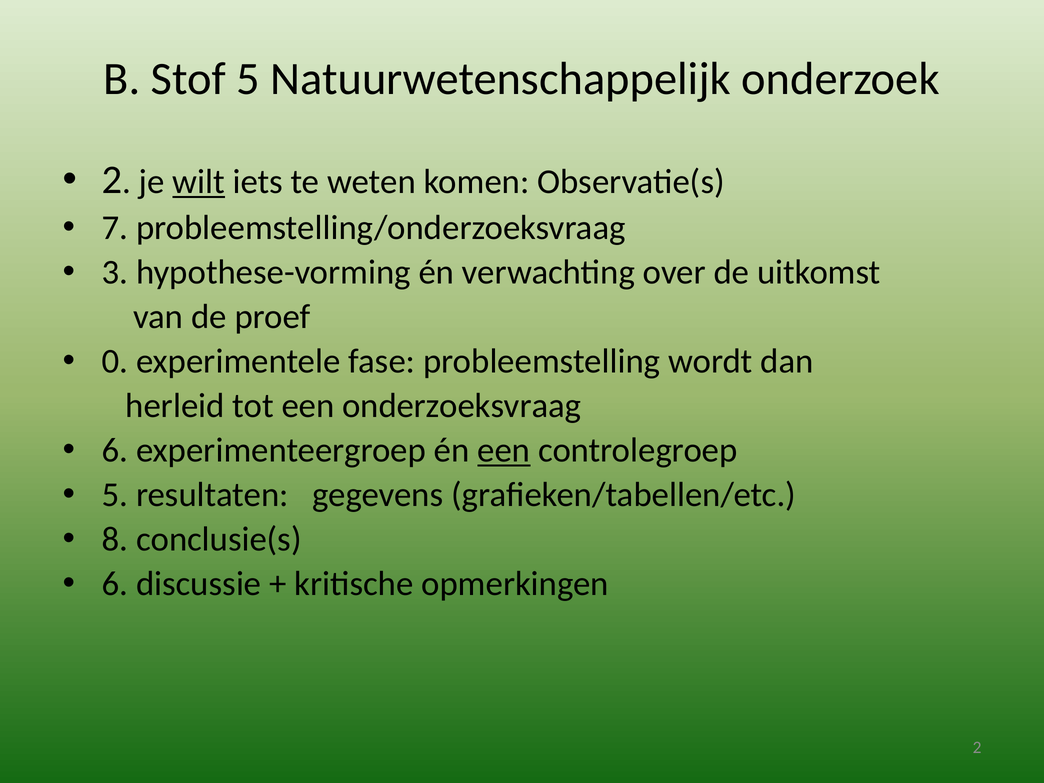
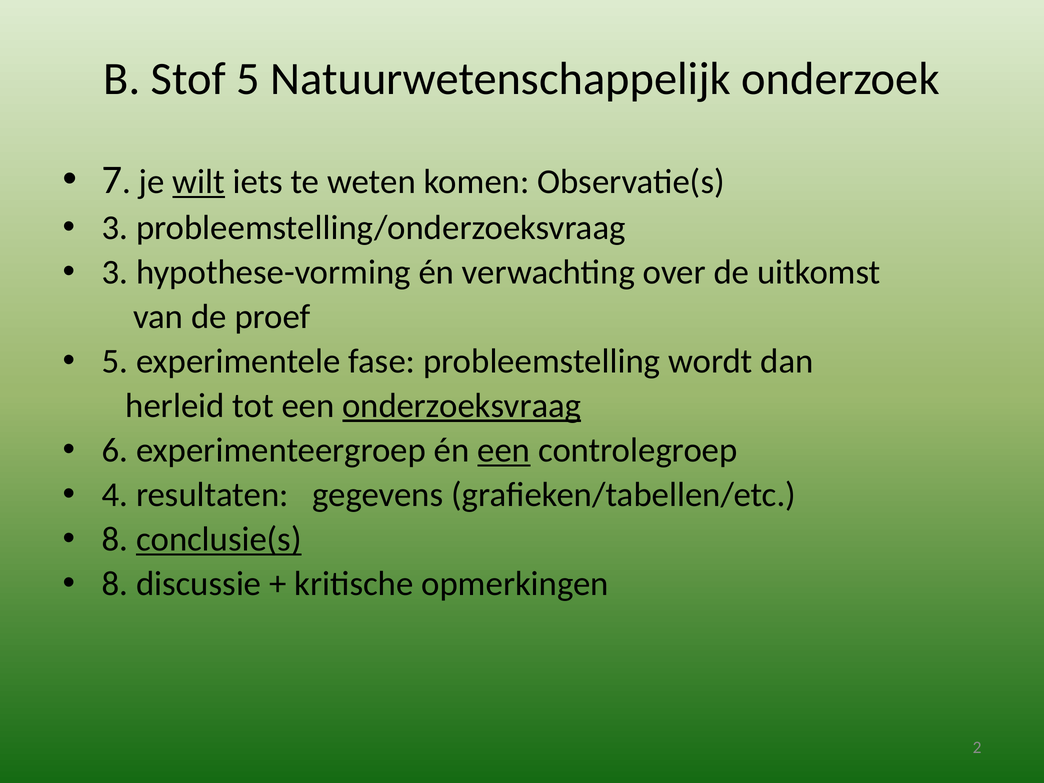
2: 2 -> 7 (112, 180)
7: 7 -> 3 (115, 228)
0: 0 -> 5 (115, 361)
onderzoeksvraag underline: none -> present (462, 406)
5: 5 -> 4 (115, 495)
conclusie(s underline: none -> present (219, 539)
6: 6 -> 8 (115, 584)
